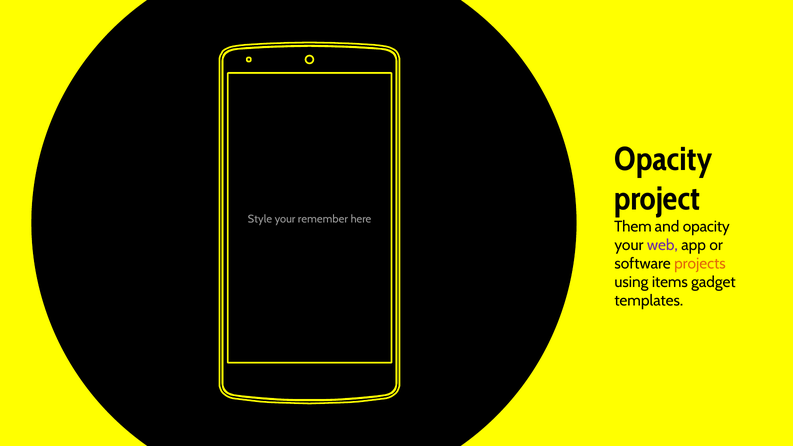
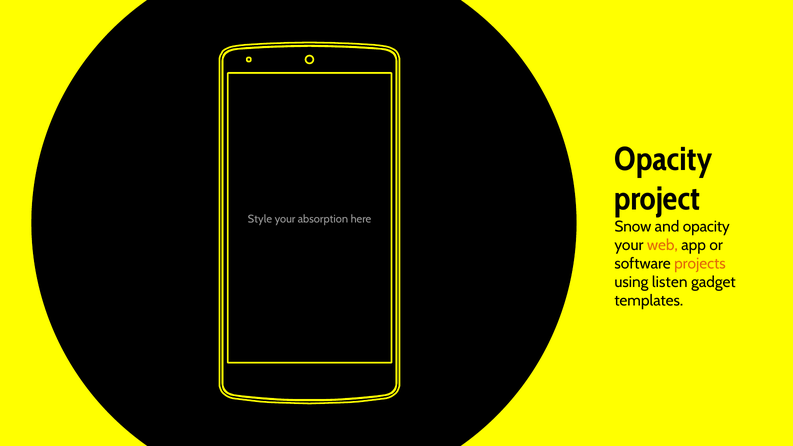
remember: remember -> absorption (323, 219)
Them: Them -> Snow (633, 227)
web colour: purple -> orange (662, 245)
items: items -> listen (670, 282)
